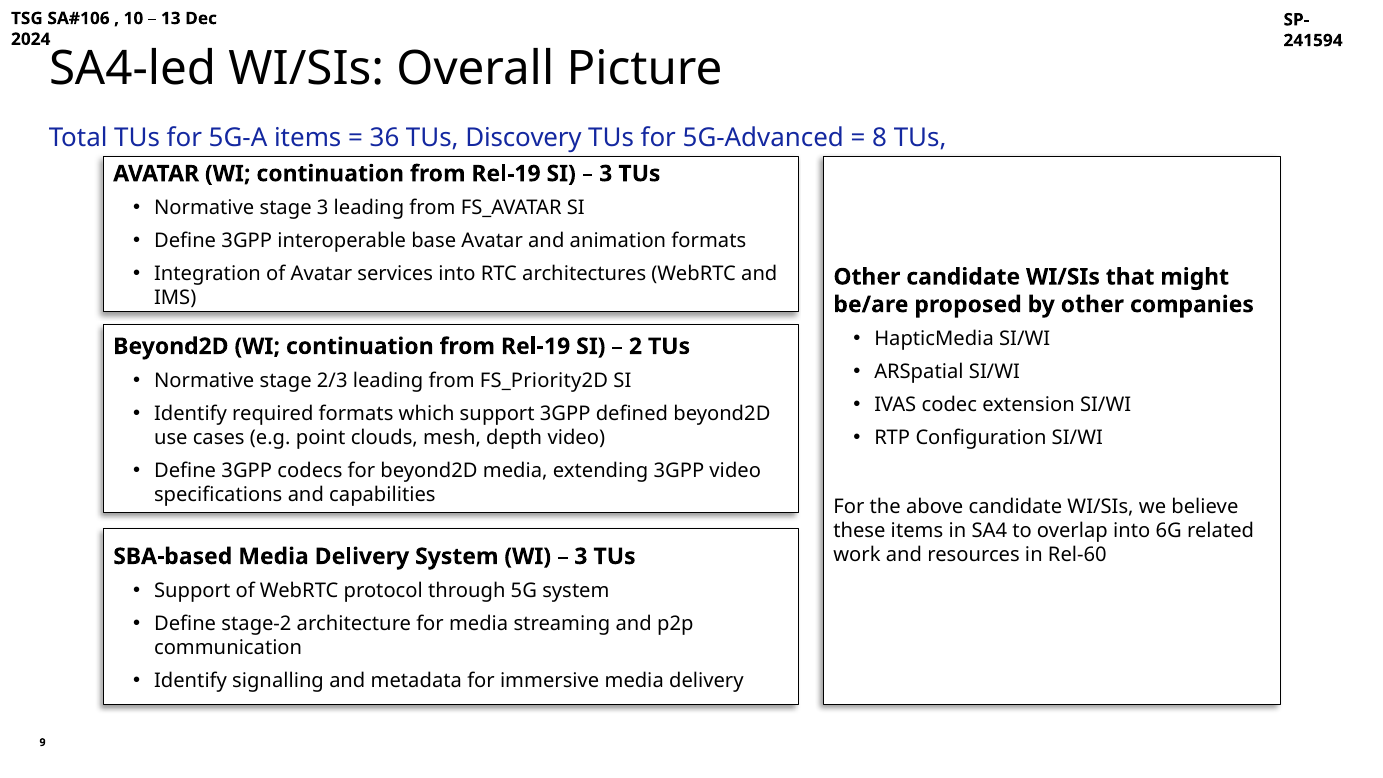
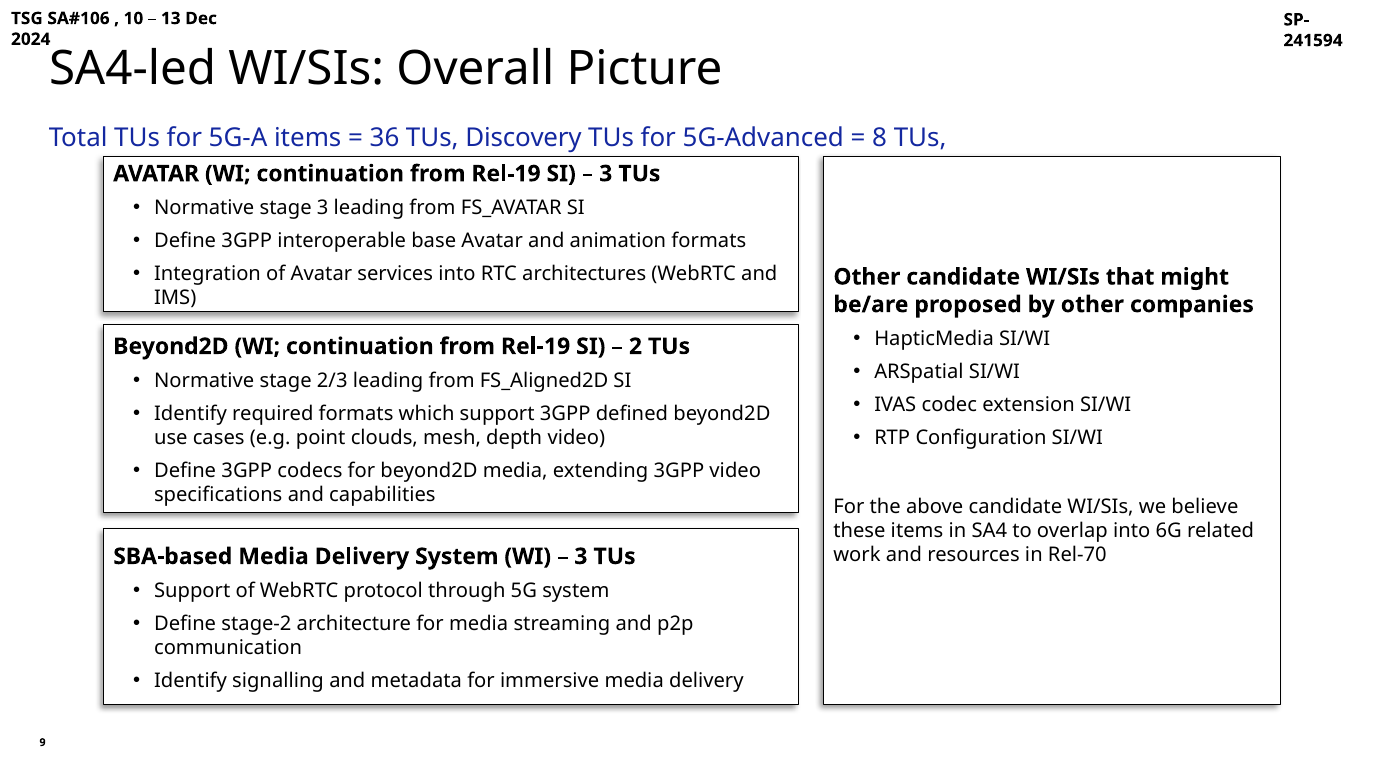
FS_Priority2D: FS_Priority2D -> FS_Aligned2D (544, 381)
Rel-60: Rel-60 -> Rel-70 (1077, 555)
